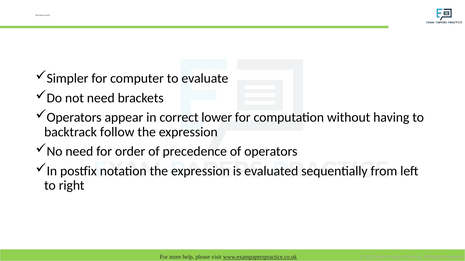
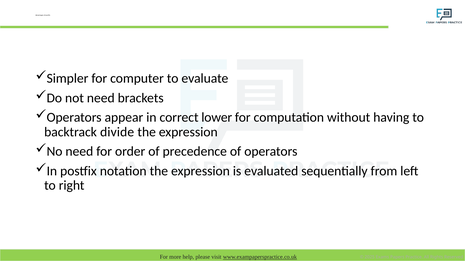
follow: follow -> divide (117, 132)
